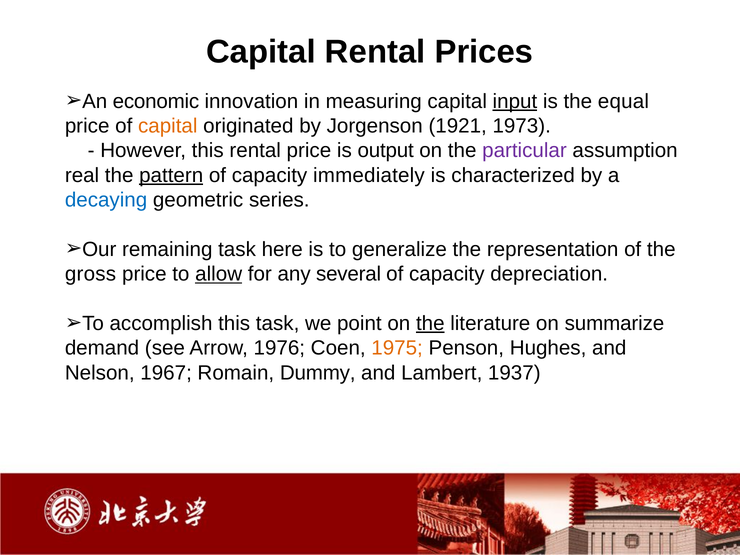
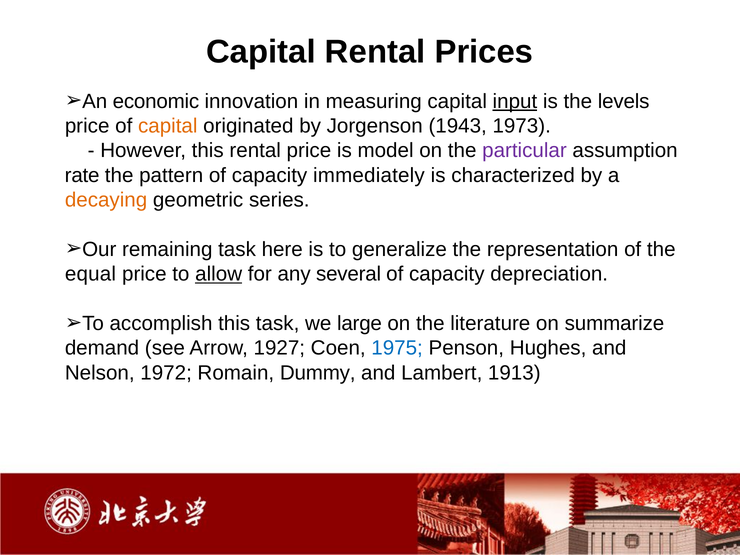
equal: equal -> levels (624, 101)
1921: 1921 -> 1943 (458, 126)
output: output -> model (386, 151)
real: real -> rate (82, 175)
pattern underline: present -> none (171, 175)
decaying colour: blue -> orange (106, 200)
gross: gross -> equal (90, 274)
point: point -> large (359, 323)
the underline: present -> none (430, 323)
1976: 1976 -> 1927 (279, 348)
1975 colour: orange -> blue (397, 348)
1967: 1967 -> 1972 (166, 373)
1937: 1937 -> 1913 (514, 373)
